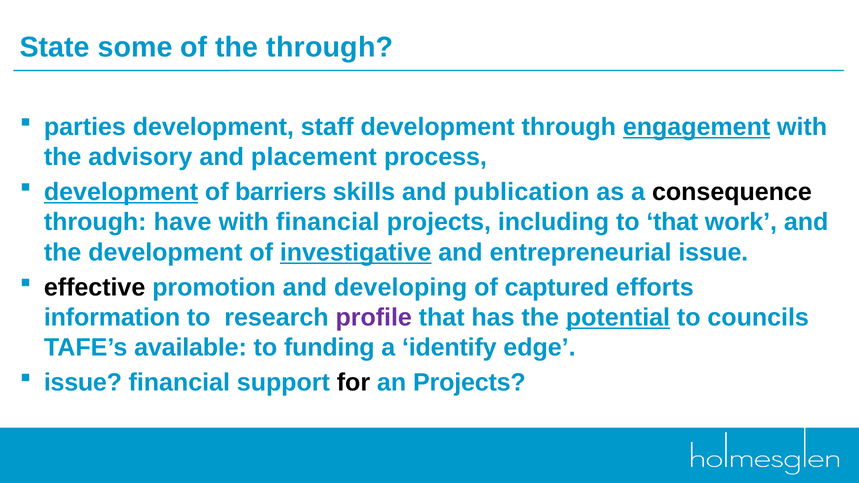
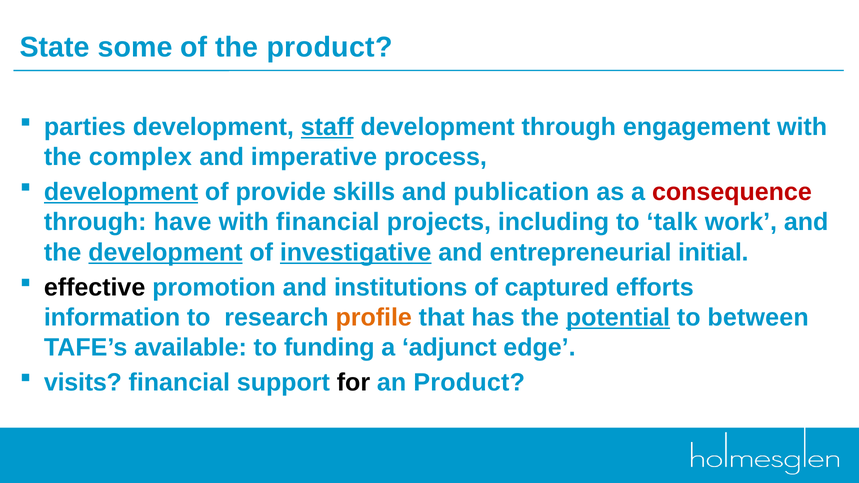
the through: through -> product (330, 48)
staff underline: none -> present (327, 127)
engagement underline: present -> none (697, 127)
advisory: advisory -> complex (140, 157)
placement: placement -> imperative (314, 157)
barriers: barriers -> provide (281, 192)
consequence colour: black -> red (732, 192)
to that: that -> talk (672, 222)
development underline: none -> present (165, 252)
entrepreneurial issue: issue -> initial (713, 252)
developing: developing -> institutions (401, 287)
profile colour: purple -> orange (374, 318)
councils: councils -> between (758, 318)
identify: identify -> adjunct (449, 348)
issue: issue -> visits (83, 383)
an Projects: Projects -> Product (469, 383)
